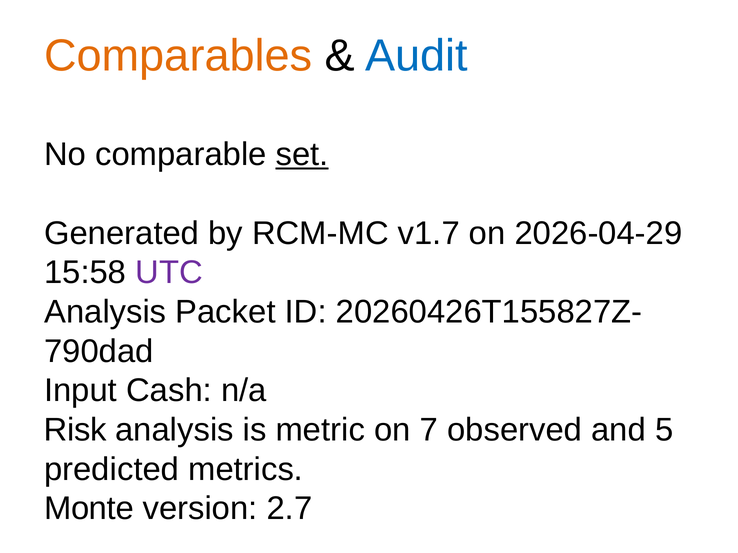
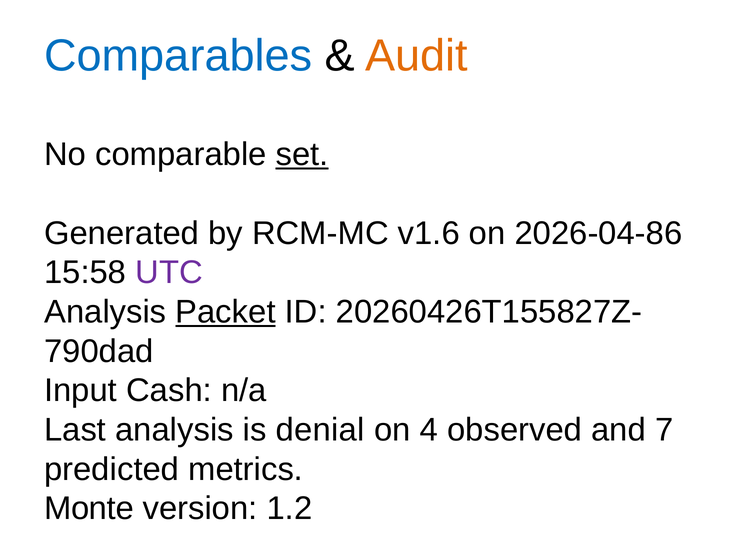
Comparables colour: orange -> blue (178, 56)
Audit colour: blue -> orange (416, 56)
v1.7: v1.7 -> v1.6 (429, 233)
2026-04-29: 2026-04-29 -> 2026-04-86 (598, 233)
Packet underline: none -> present (226, 312)
Risk: Risk -> Last (75, 430)
metric: metric -> denial (320, 430)
7: 7 -> 4 (429, 430)
5: 5 -> 7 (664, 430)
2.7: 2.7 -> 1.2 (289, 509)
